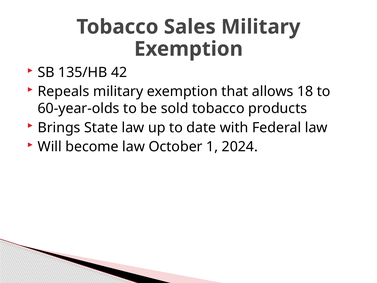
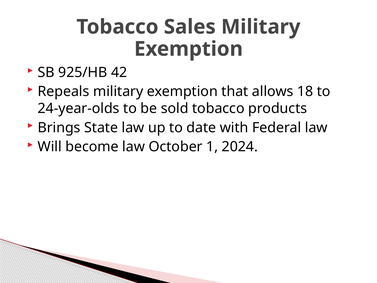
135/HB: 135/HB -> 925/HB (83, 72)
60-year-olds: 60-year-olds -> 24-year-olds (79, 108)
